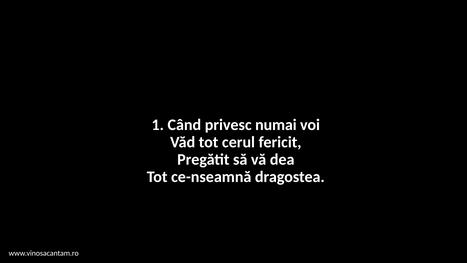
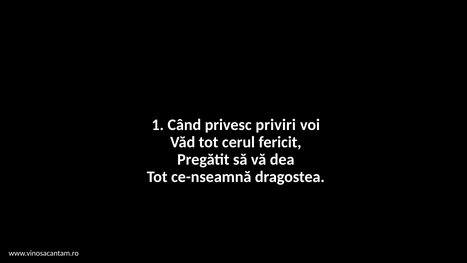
numai: numai -> priviri (276, 125)
